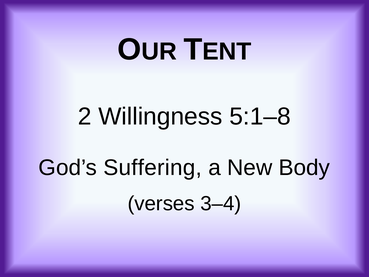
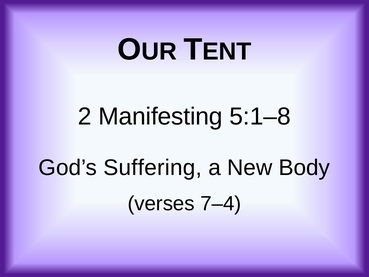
Willingness: Willingness -> Manifesting (160, 116)
3–4: 3–4 -> 7–4 (221, 203)
